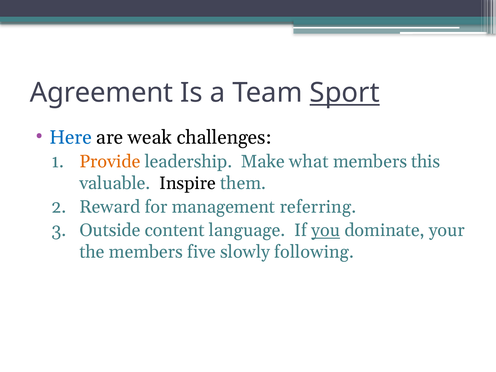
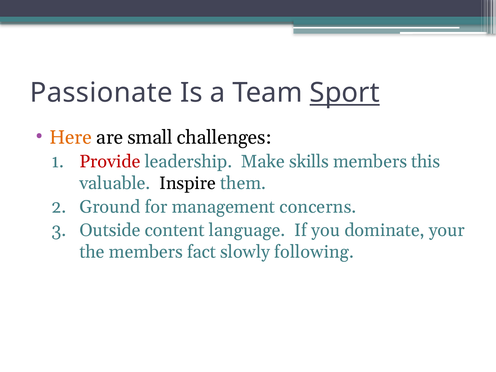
Agreement: Agreement -> Passionate (101, 93)
Here colour: blue -> orange (71, 137)
weak: weak -> small (150, 137)
Provide colour: orange -> red (110, 162)
what: what -> skills (309, 162)
Reward: Reward -> Ground (110, 207)
referring: referring -> concerns (318, 207)
you underline: present -> none (326, 230)
five: five -> fact (202, 252)
